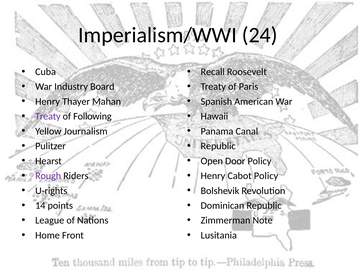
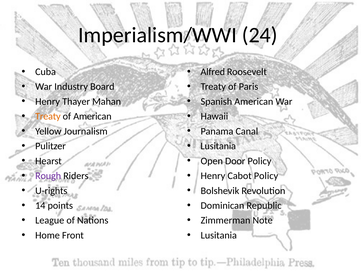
Recall: Recall -> Alfred (213, 72)
Treaty colour: purple -> orange (48, 116)
of Following: Following -> American (92, 116)
Republic: Republic -> Lusitania (218, 146)
